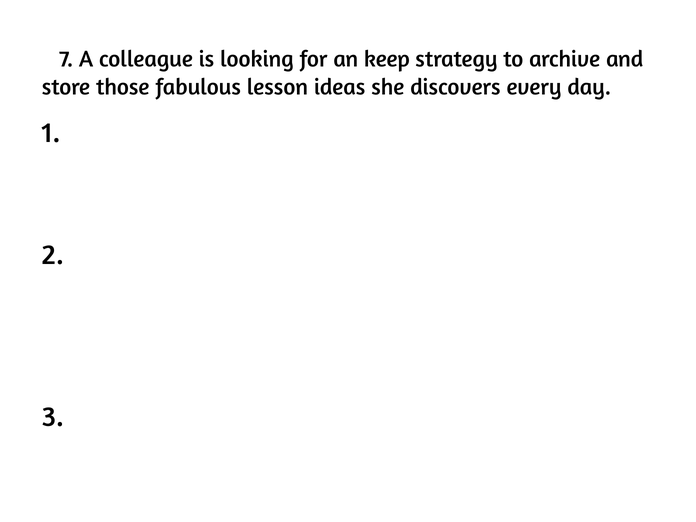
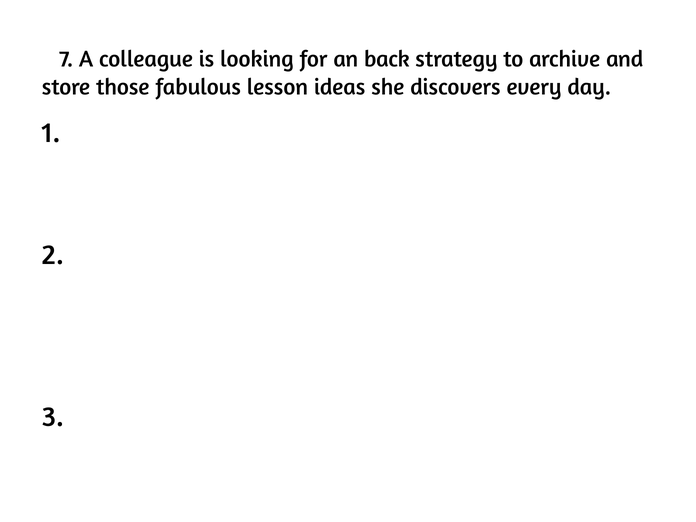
keep: keep -> back (387, 59)
